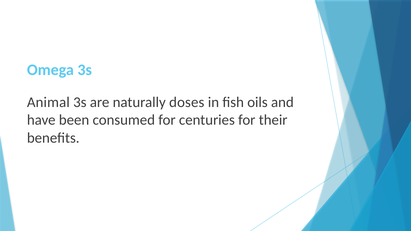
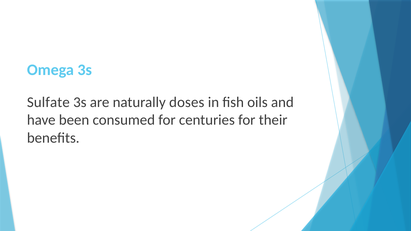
Animal: Animal -> Sulfate (48, 102)
